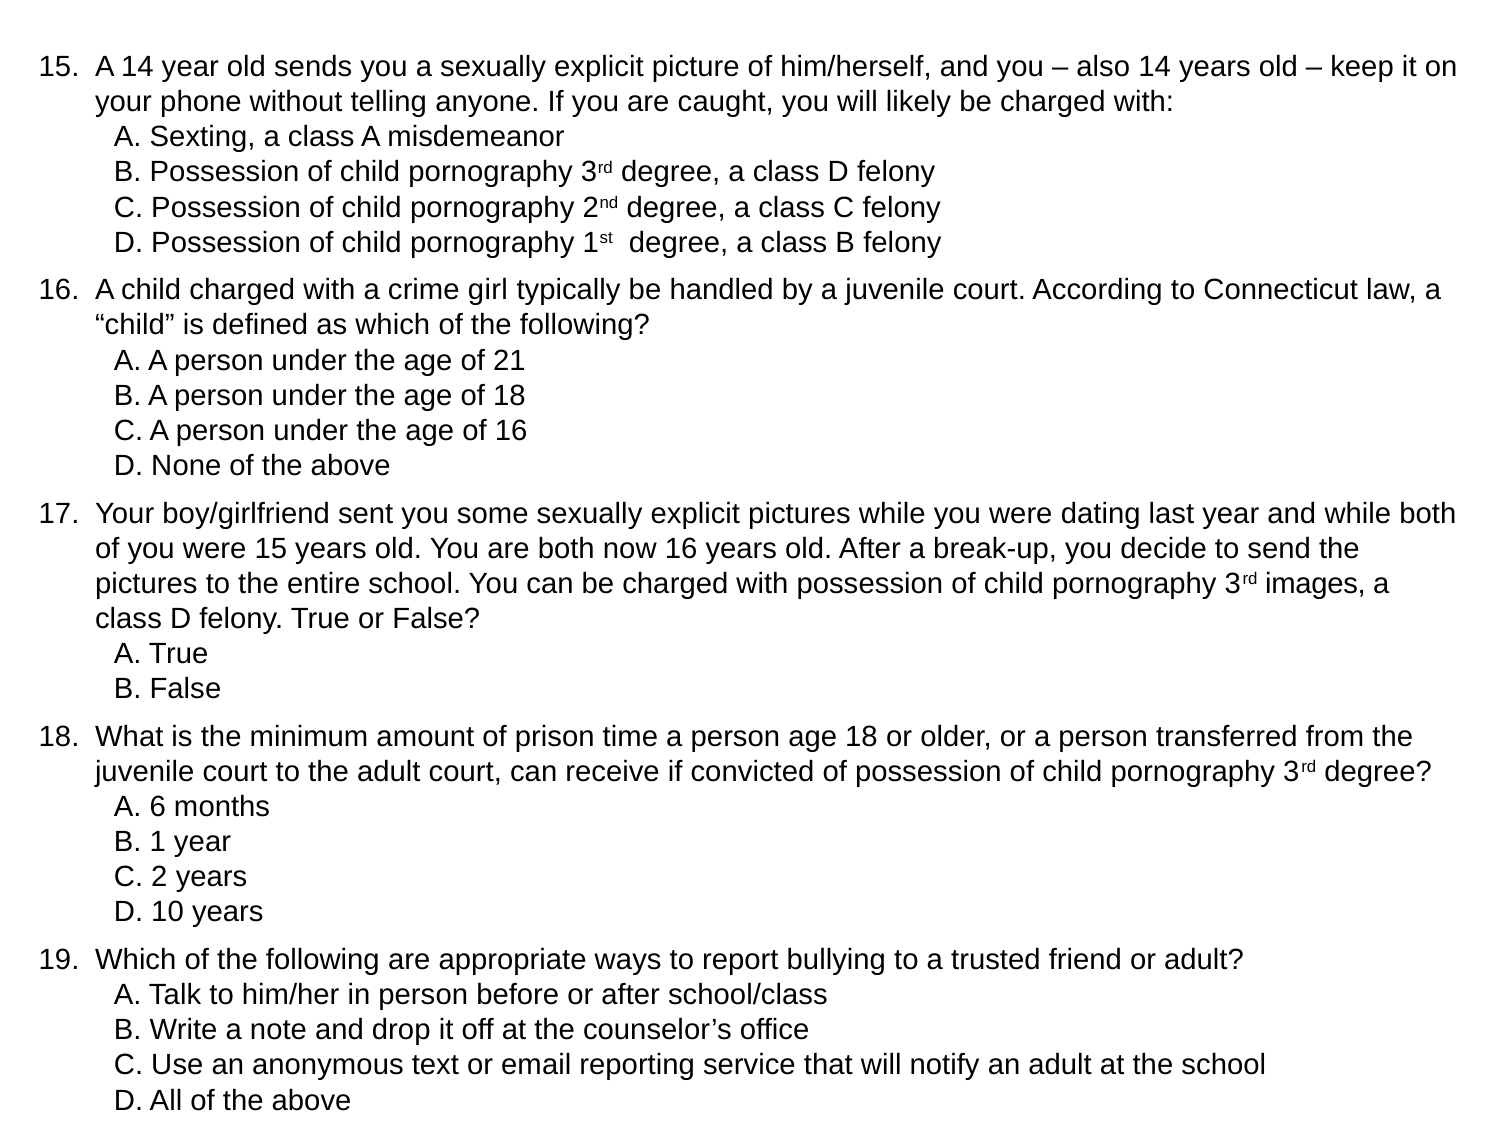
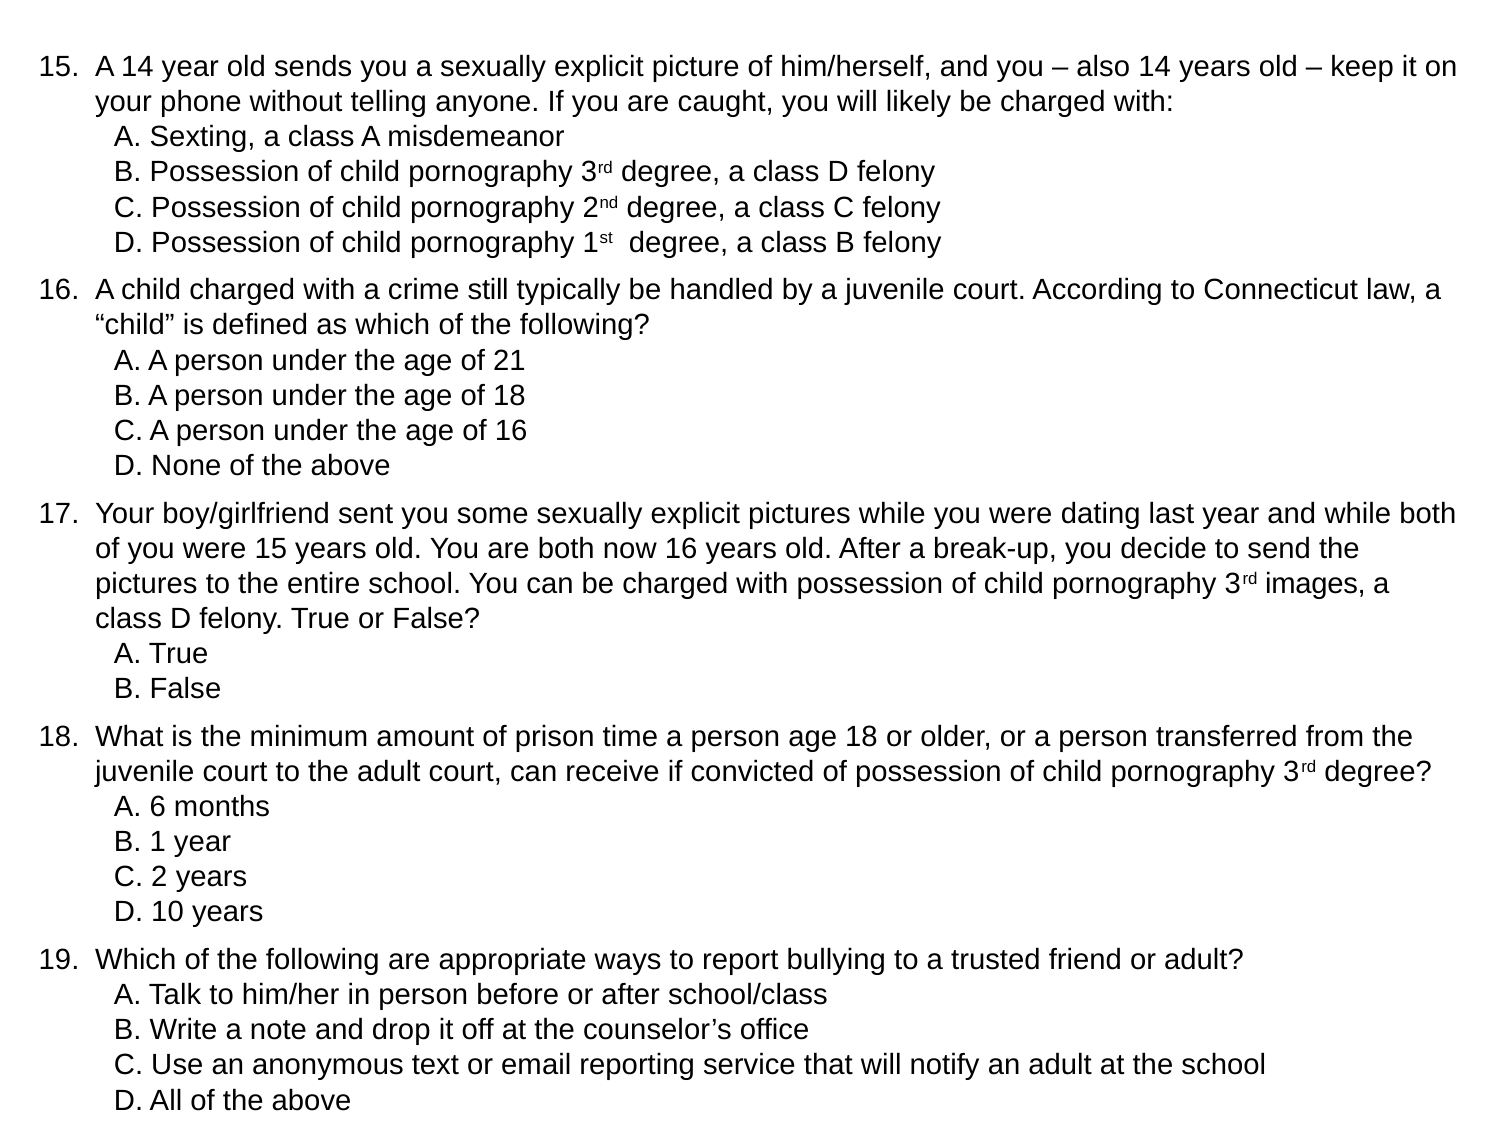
girl: girl -> still (488, 290)
